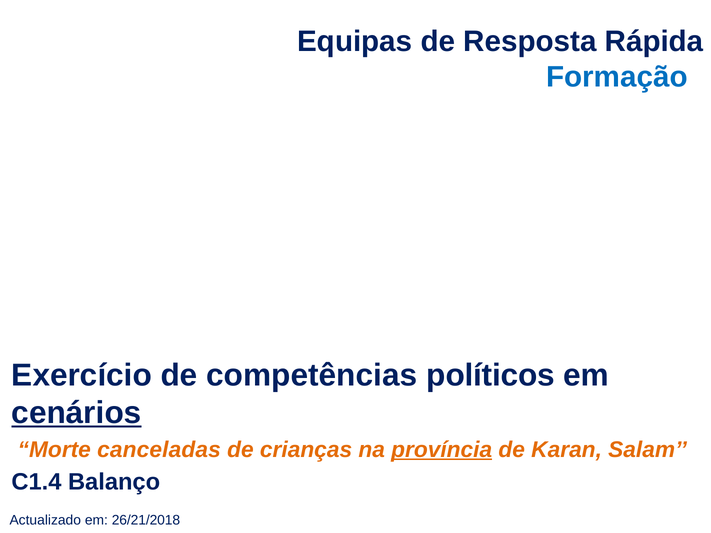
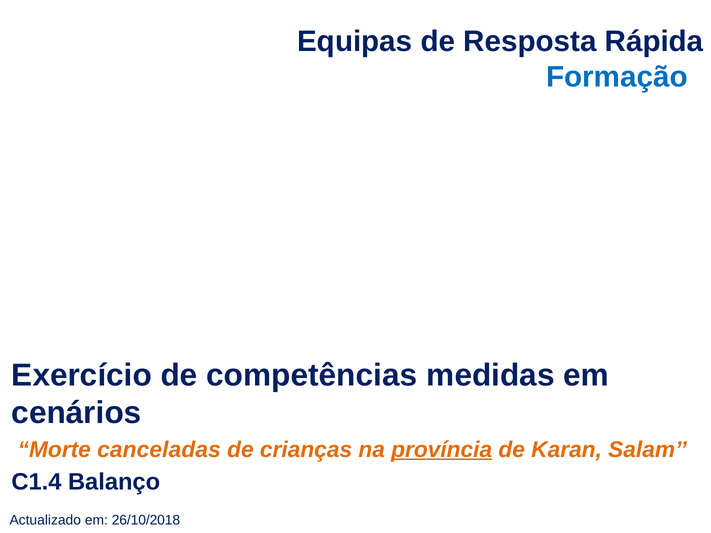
políticos: políticos -> medidas (491, 375)
cenários underline: present -> none (76, 413)
26/21/2018: 26/21/2018 -> 26/10/2018 (146, 521)
